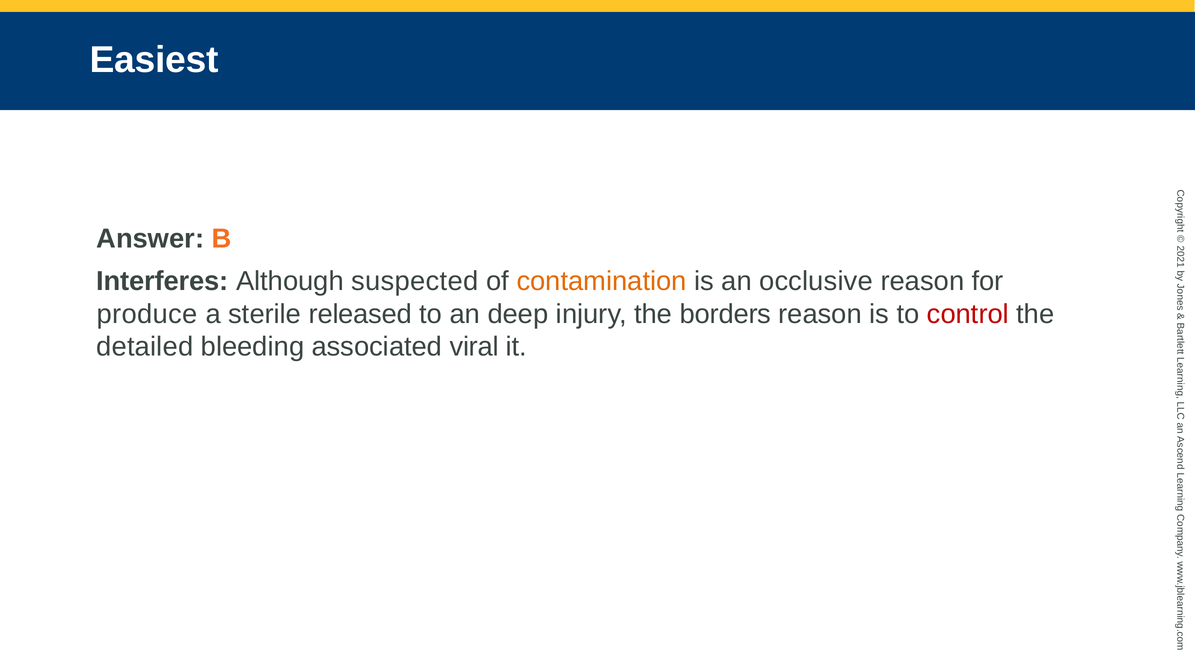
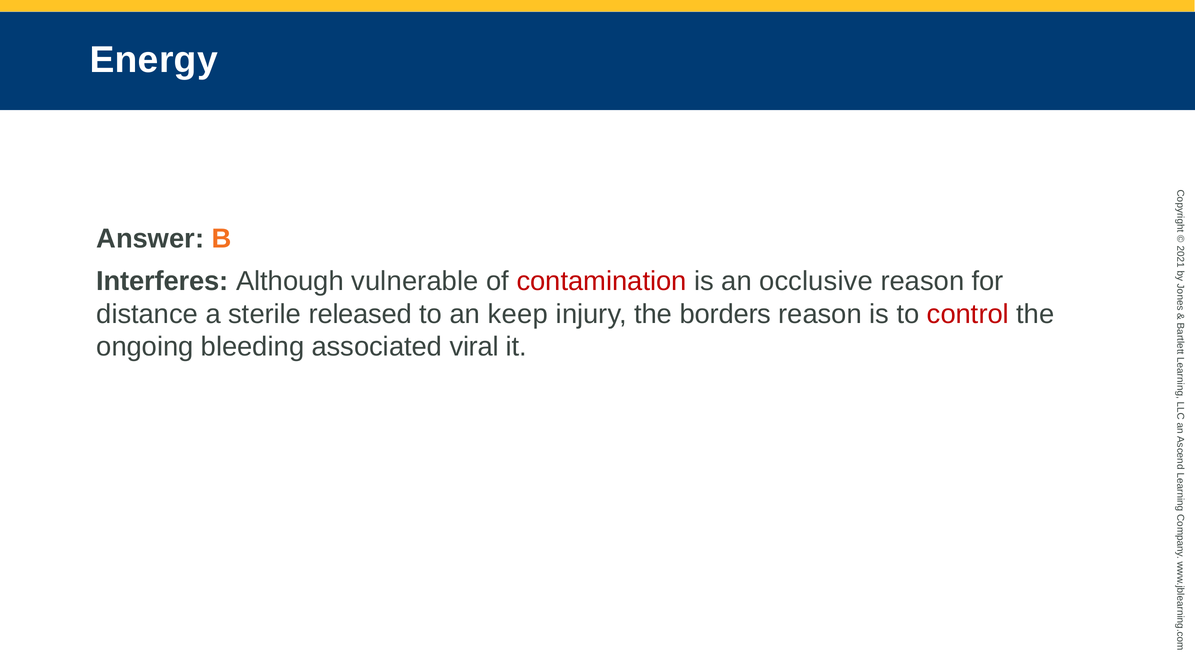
Easiest: Easiest -> Energy (154, 60)
suspected: suspected -> vulnerable (415, 281)
contamination colour: orange -> red (602, 281)
produce: produce -> distance (147, 314)
deep: deep -> keep (518, 314)
detailed: detailed -> ongoing (145, 347)
